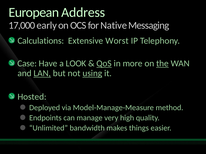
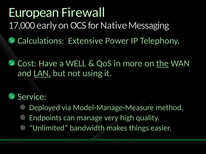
Address: Address -> Firewall (83, 13)
Worst: Worst -> Power (117, 41)
Case: Case -> Cost (27, 64)
LOOK: LOOK -> WELL (76, 64)
QoS underline: present -> none (104, 64)
using underline: present -> none (92, 74)
Hosted: Hosted -> Service (32, 97)
